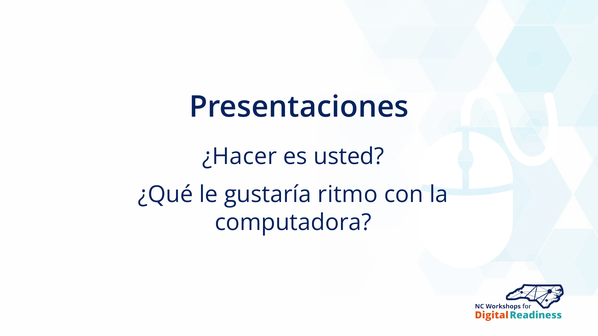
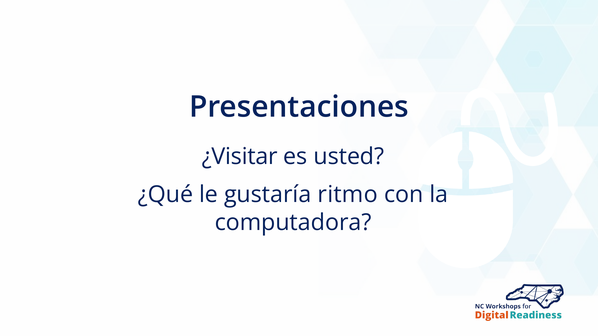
¿Hacer: ¿Hacer -> ¿Visitar (240, 157)
